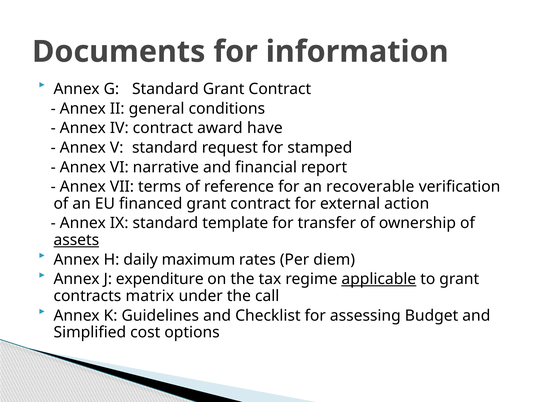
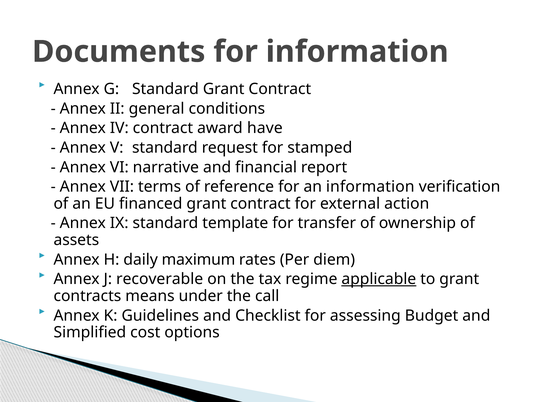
an recoverable: recoverable -> information (370, 187)
assets underline: present -> none (76, 240)
expenditure: expenditure -> recoverable (160, 279)
matrix: matrix -> means (150, 296)
